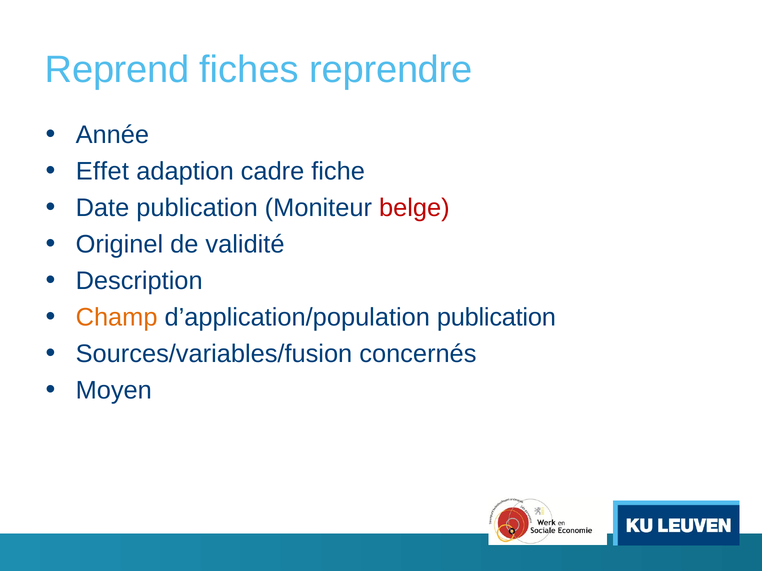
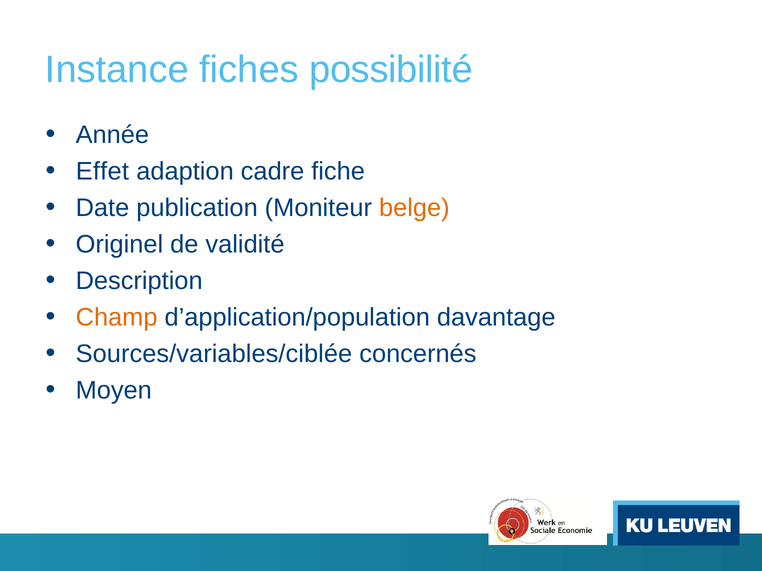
Reprend: Reprend -> Instance (117, 70)
reprendre: reprendre -> possibilité (391, 70)
belge colour: red -> orange (414, 208)
d’application/population publication: publication -> davantage (496, 318)
Sources/variables/fusion: Sources/variables/fusion -> Sources/variables/ciblée (214, 354)
